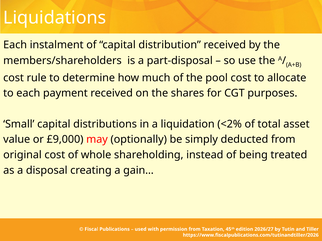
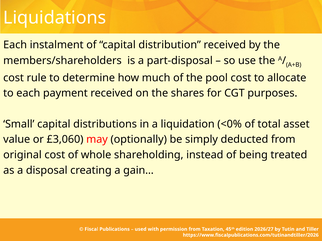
<2%: <2% -> <0% (230, 124)
£9,000: £9,000 -> £3,060 (65, 140)
